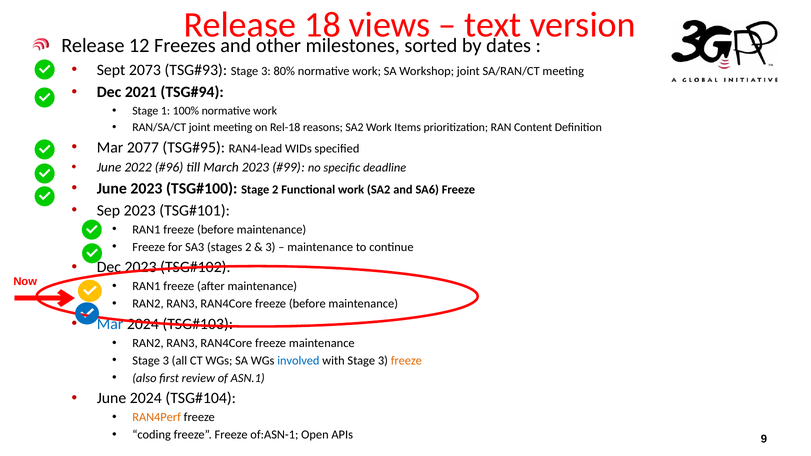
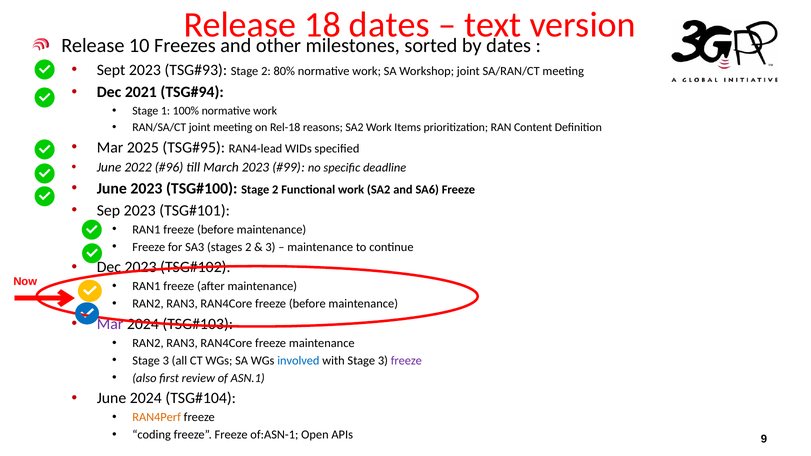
18 views: views -> dates (389, 25)
12: 12 -> 10 (139, 46)
Sept 2073: 2073 -> 2023 (145, 70)
3: 3 -> 2 (266, 71)
2077: 2077 -> 2025 (143, 147)
Mar colour: blue -> purple (110, 324)
freeze colour: orange -> purple (406, 361)
